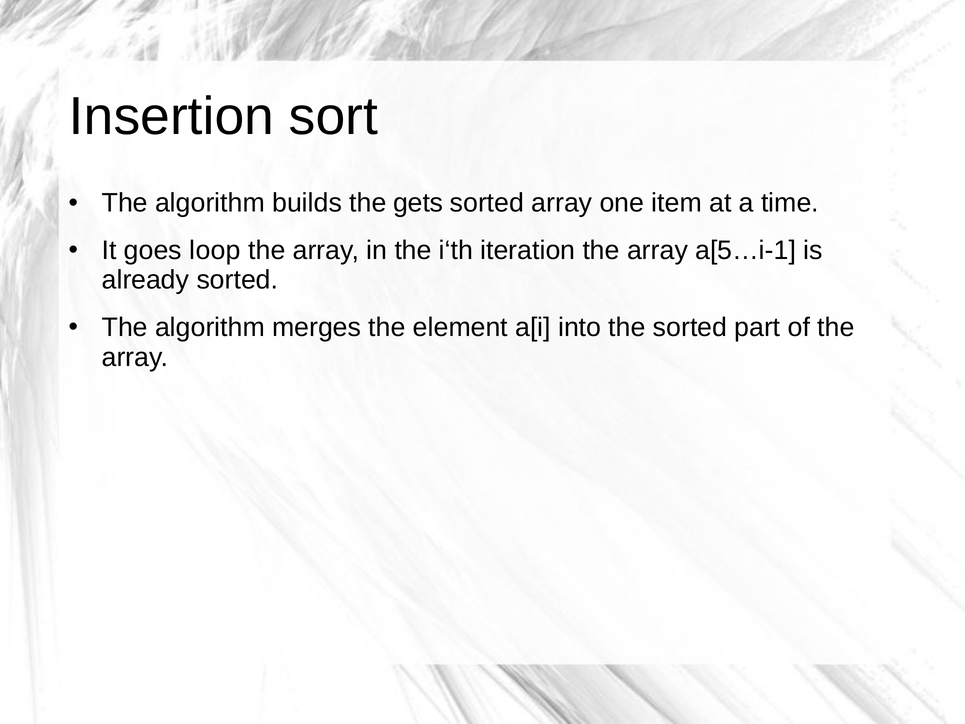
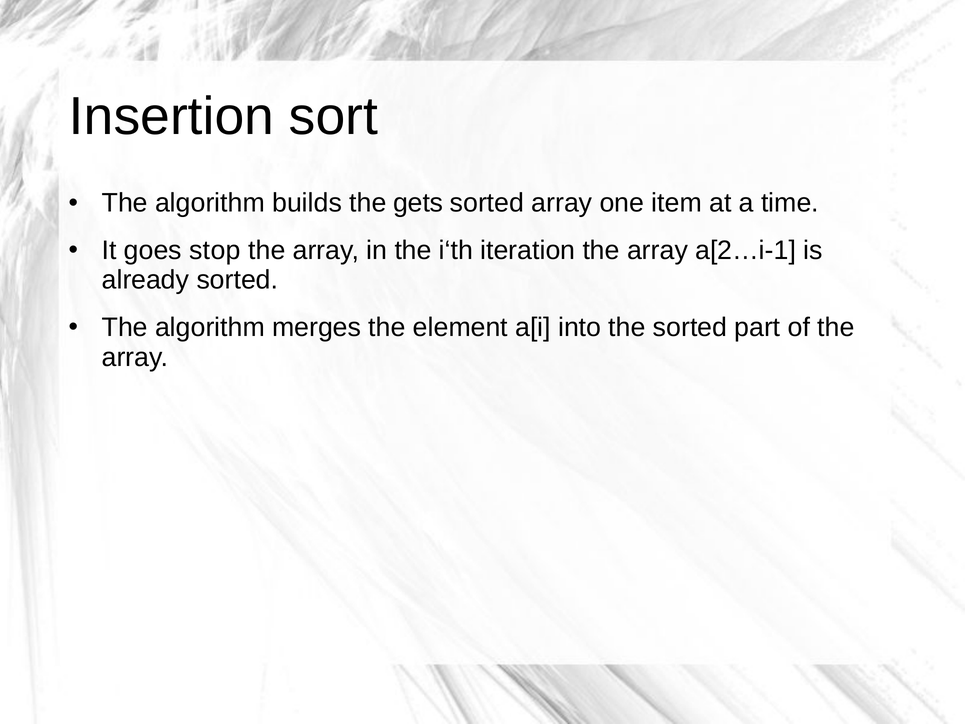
loop: loop -> stop (215, 250)
a[5…i-1: a[5…i-1 -> a[2…i-1 (746, 250)
